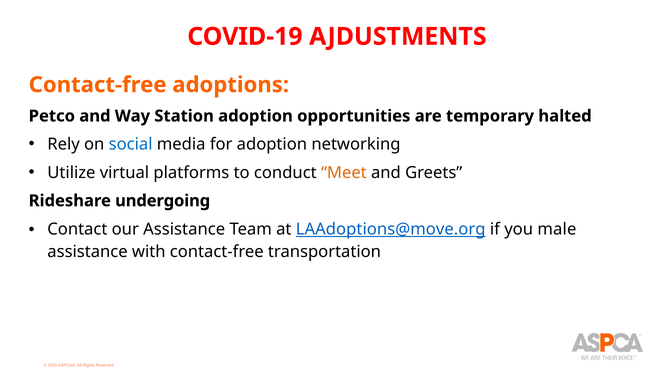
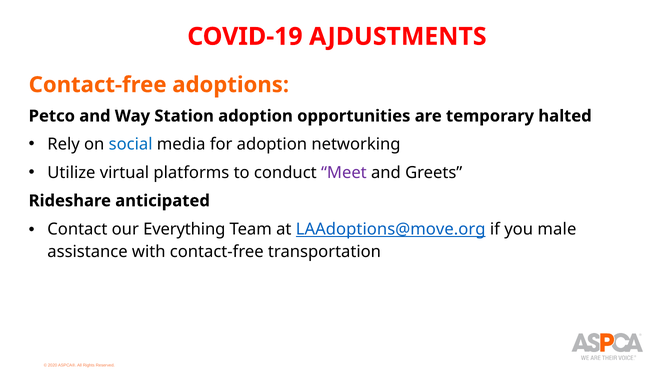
Meet colour: orange -> purple (344, 172)
undergoing: undergoing -> anticipated (163, 201)
our Assistance: Assistance -> Everything (184, 229)
